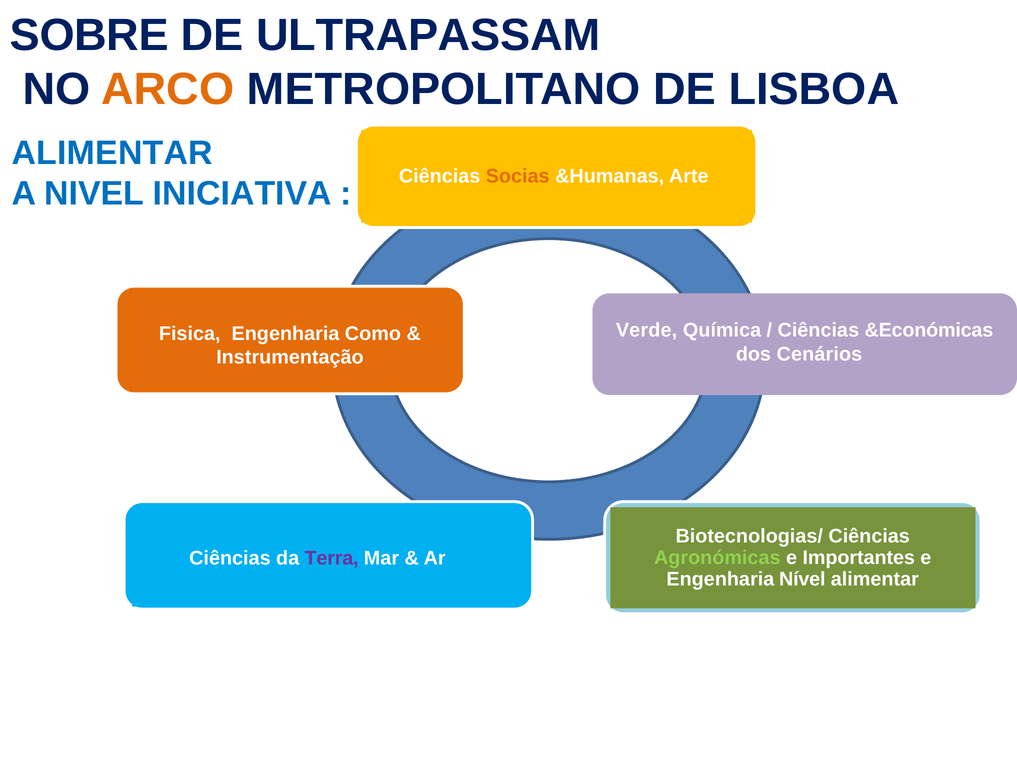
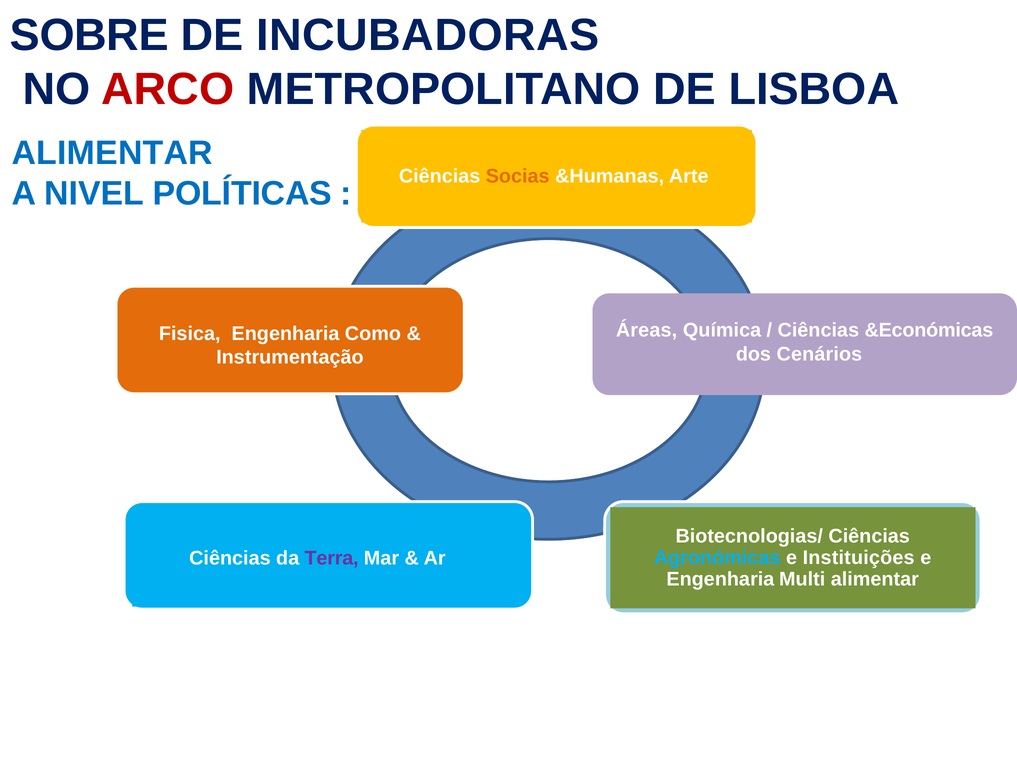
ULTRAPASSAM: ULTRAPASSAM -> INCUBADORAS (428, 35)
ARCO colour: orange -> red (168, 90)
INICIATIVA: INICIATIVA -> POLÍTICAS (242, 193)
Verde: Verde -> Áreas (647, 330)
Agronómicas colour: light green -> light blue (717, 557)
Importantes: Importantes -> Instituições (859, 557)
Nível: Nível -> Multi (802, 579)
